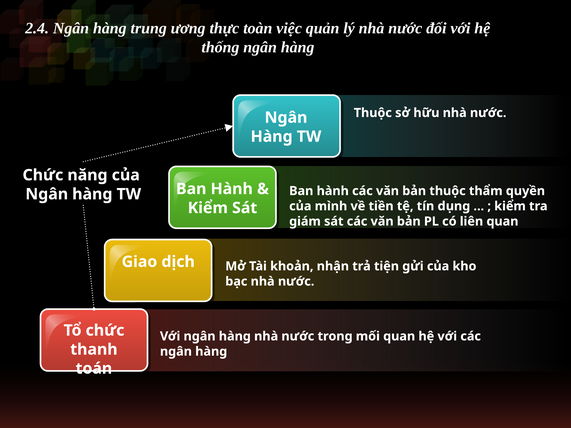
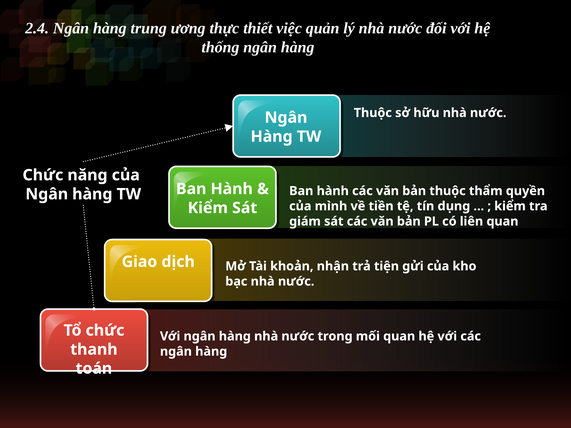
toàn: toàn -> thiết (258, 28)
